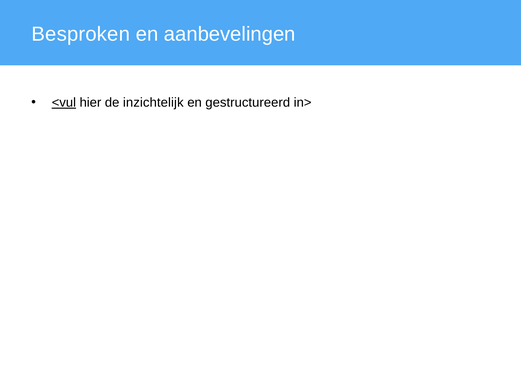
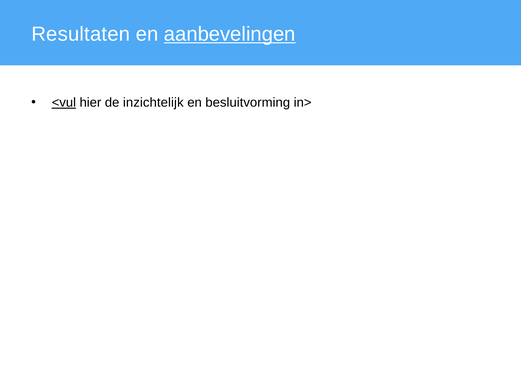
Besproken: Besproken -> Resultaten (81, 34)
aanbevelingen underline: none -> present (230, 34)
gestructureerd: gestructureerd -> besluitvorming (248, 103)
